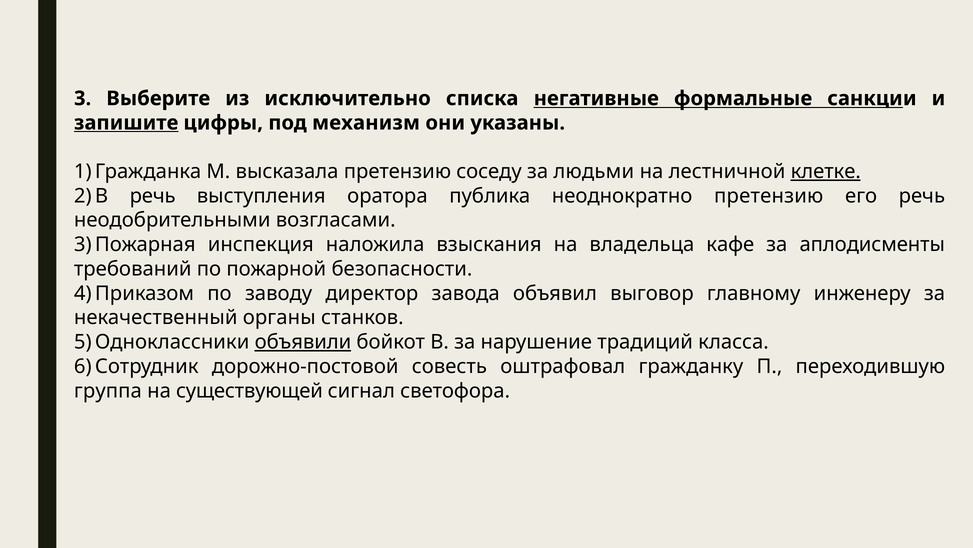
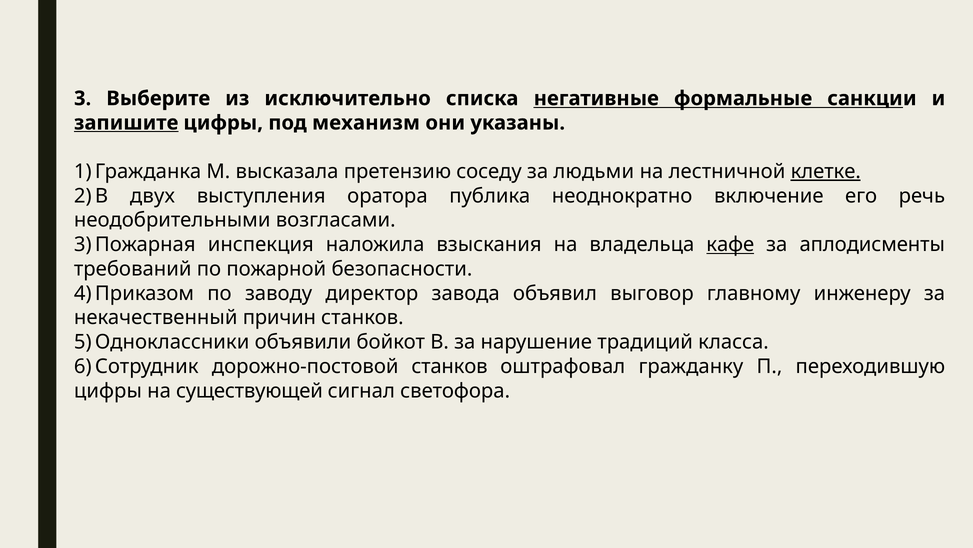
В речь: речь -> двух (152, 196)
неоднократно претензию: претензию -> включение (769, 196)
кафе underline: none -> present (730, 244)
органы: органы -> причин (279, 317)
объявили underline: present -> none (303, 342)
дорожно-постовой совесть: совесть -> станков (449, 366)
группа: группа -> цифры (108, 390)
